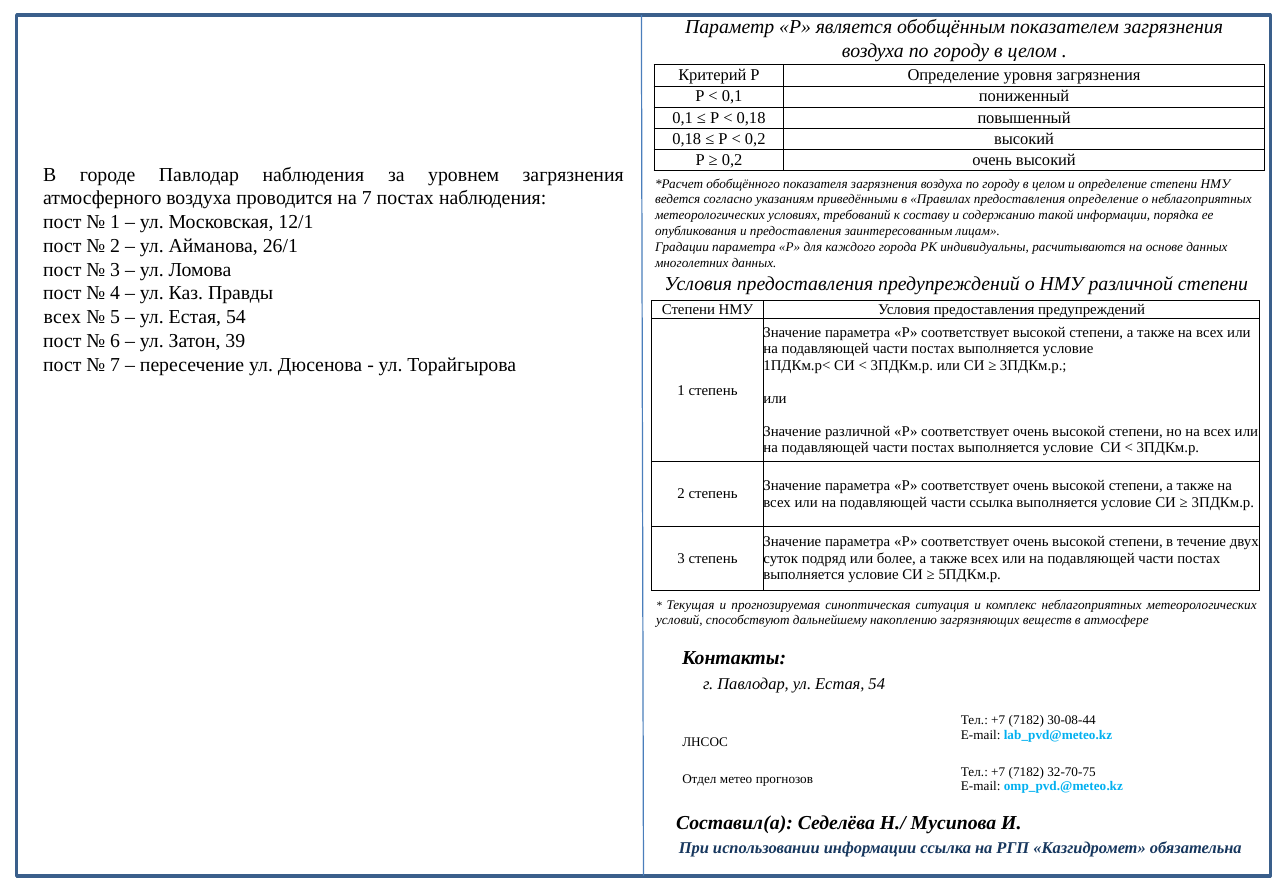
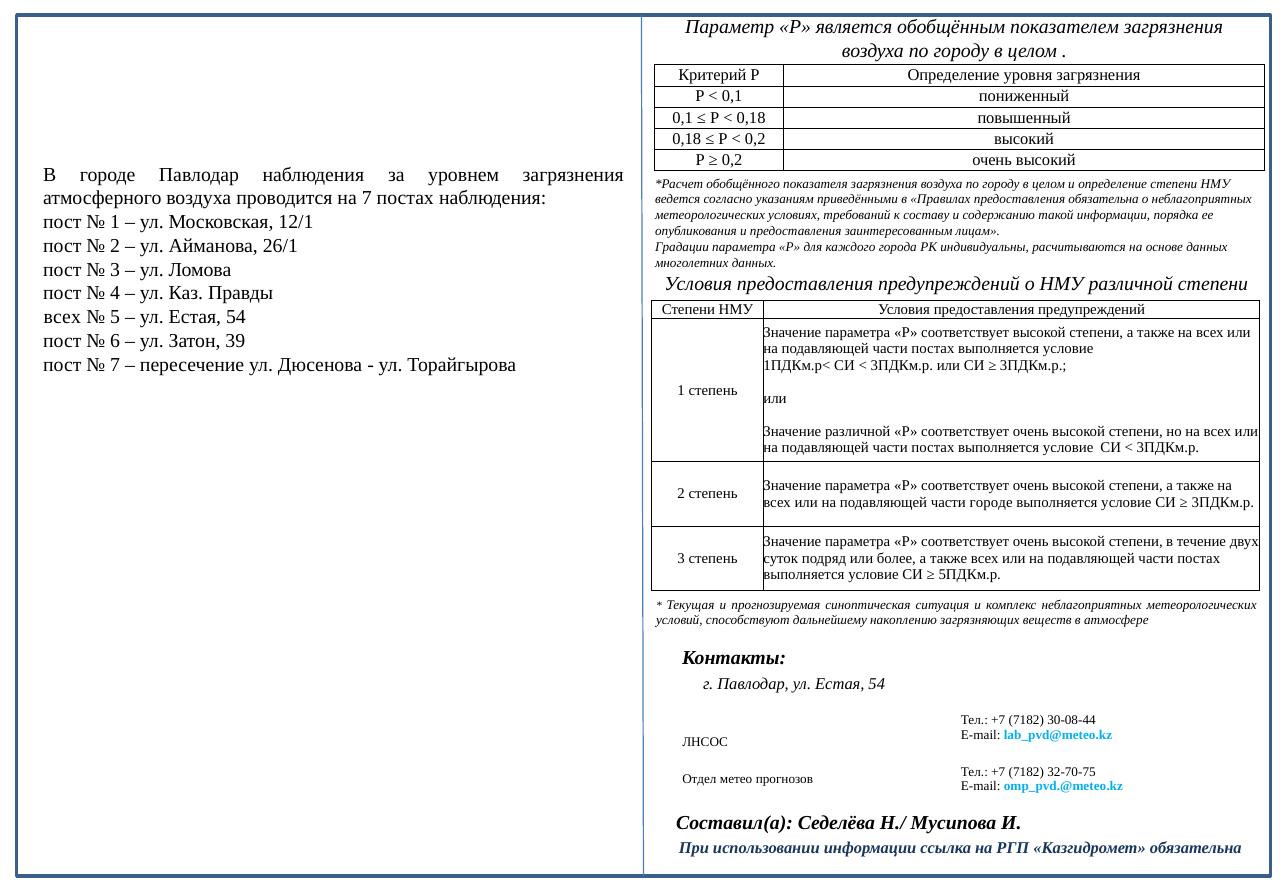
предоставления определение: определение -> обязательна (1104, 200)
части ссылка: ссылка -> городе (991, 502)
